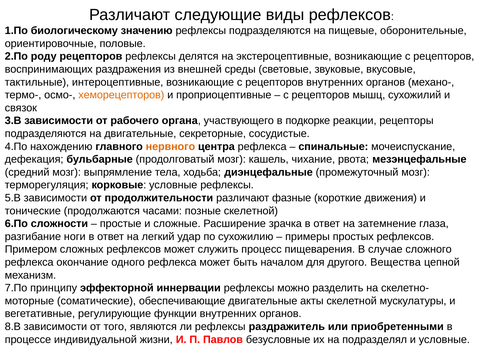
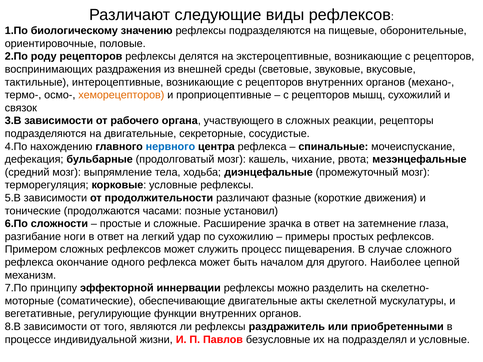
в подкорке: подкорке -> сложных (308, 121)
нервного colour: orange -> blue (170, 147)
позные скелетной: скелетной -> установил (251, 211)
Вещества: Вещества -> Наиболее (396, 262)
